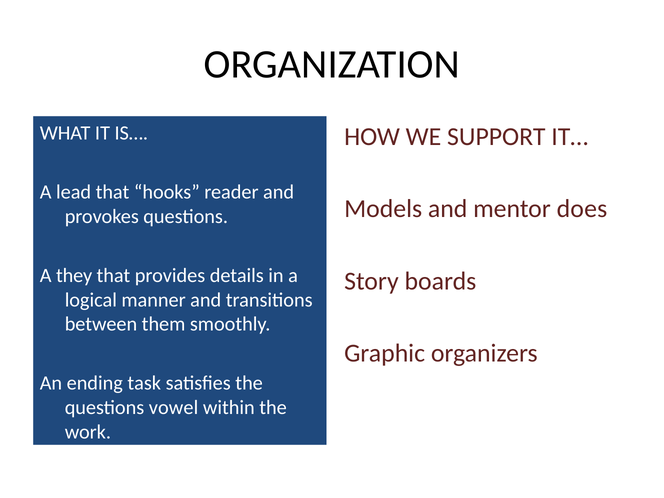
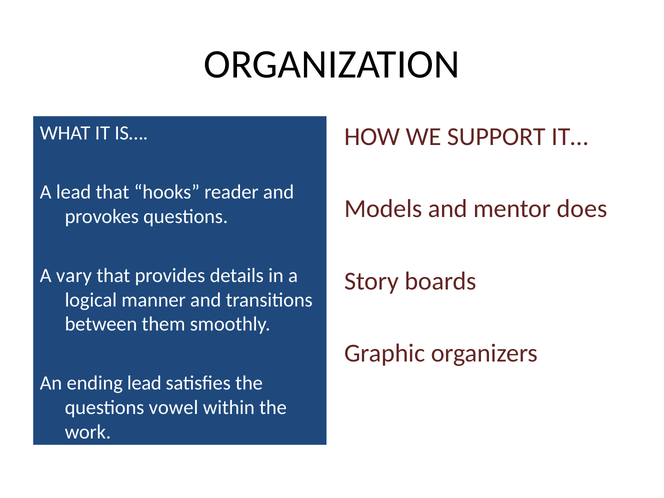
they: they -> vary (74, 276)
ending task: task -> lead (144, 383)
